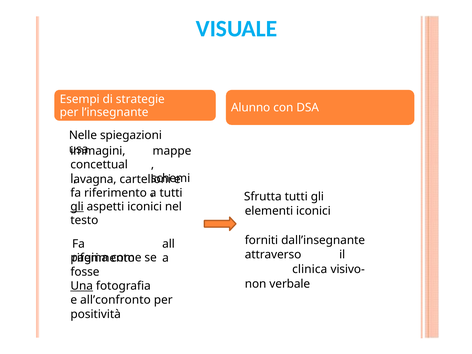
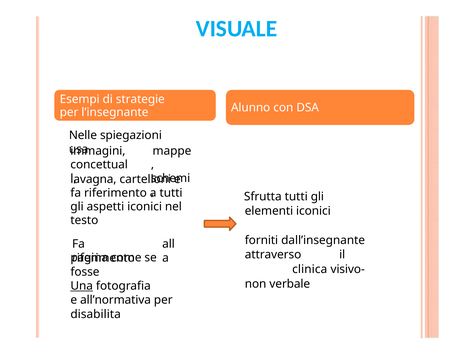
gli underline: present -> none (77, 207)
all’confronto: all’confronto -> all’normativa (116, 300)
positività: positività -> disabilita (96, 314)
